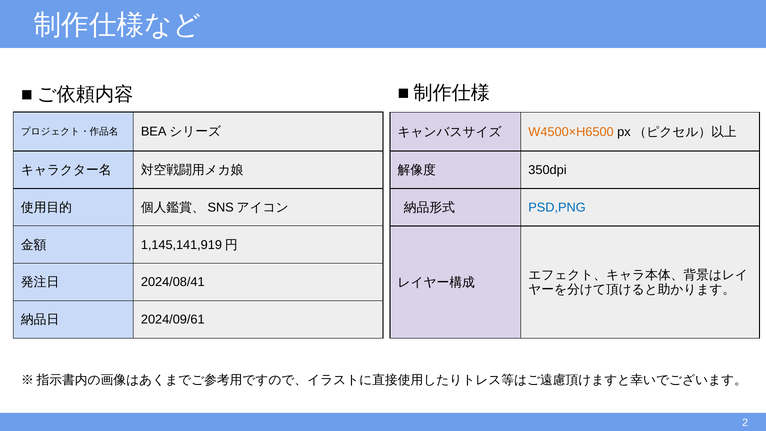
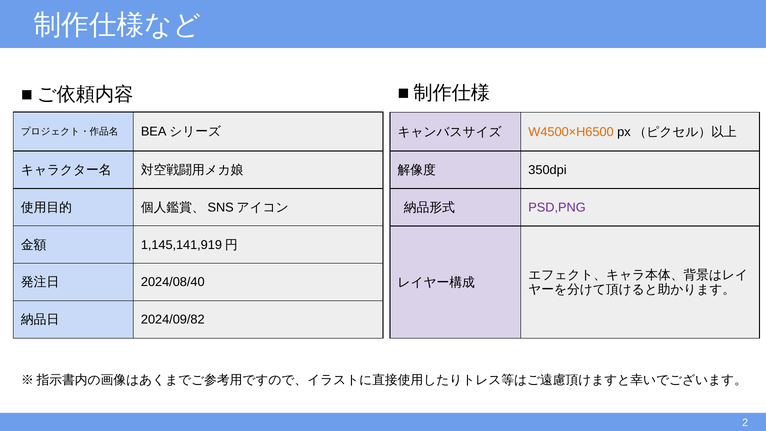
PSD,PNG colour: blue -> purple (557, 207)
2024/08/41: 2024/08/41 -> 2024/08/40 (173, 282)
2024/09/61: 2024/09/61 -> 2024/09/82 (173, 320)
